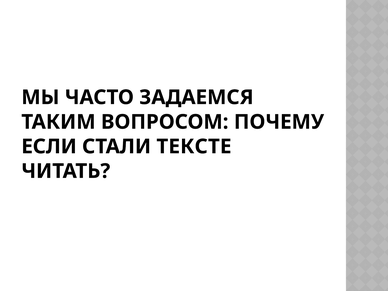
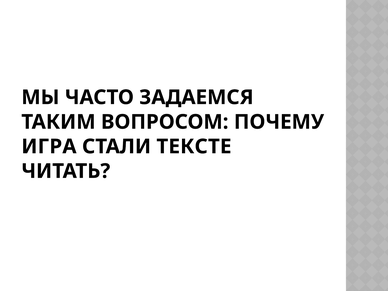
ЕСЛИ: ЕСЛИ -> ИГРА (49, 147)
